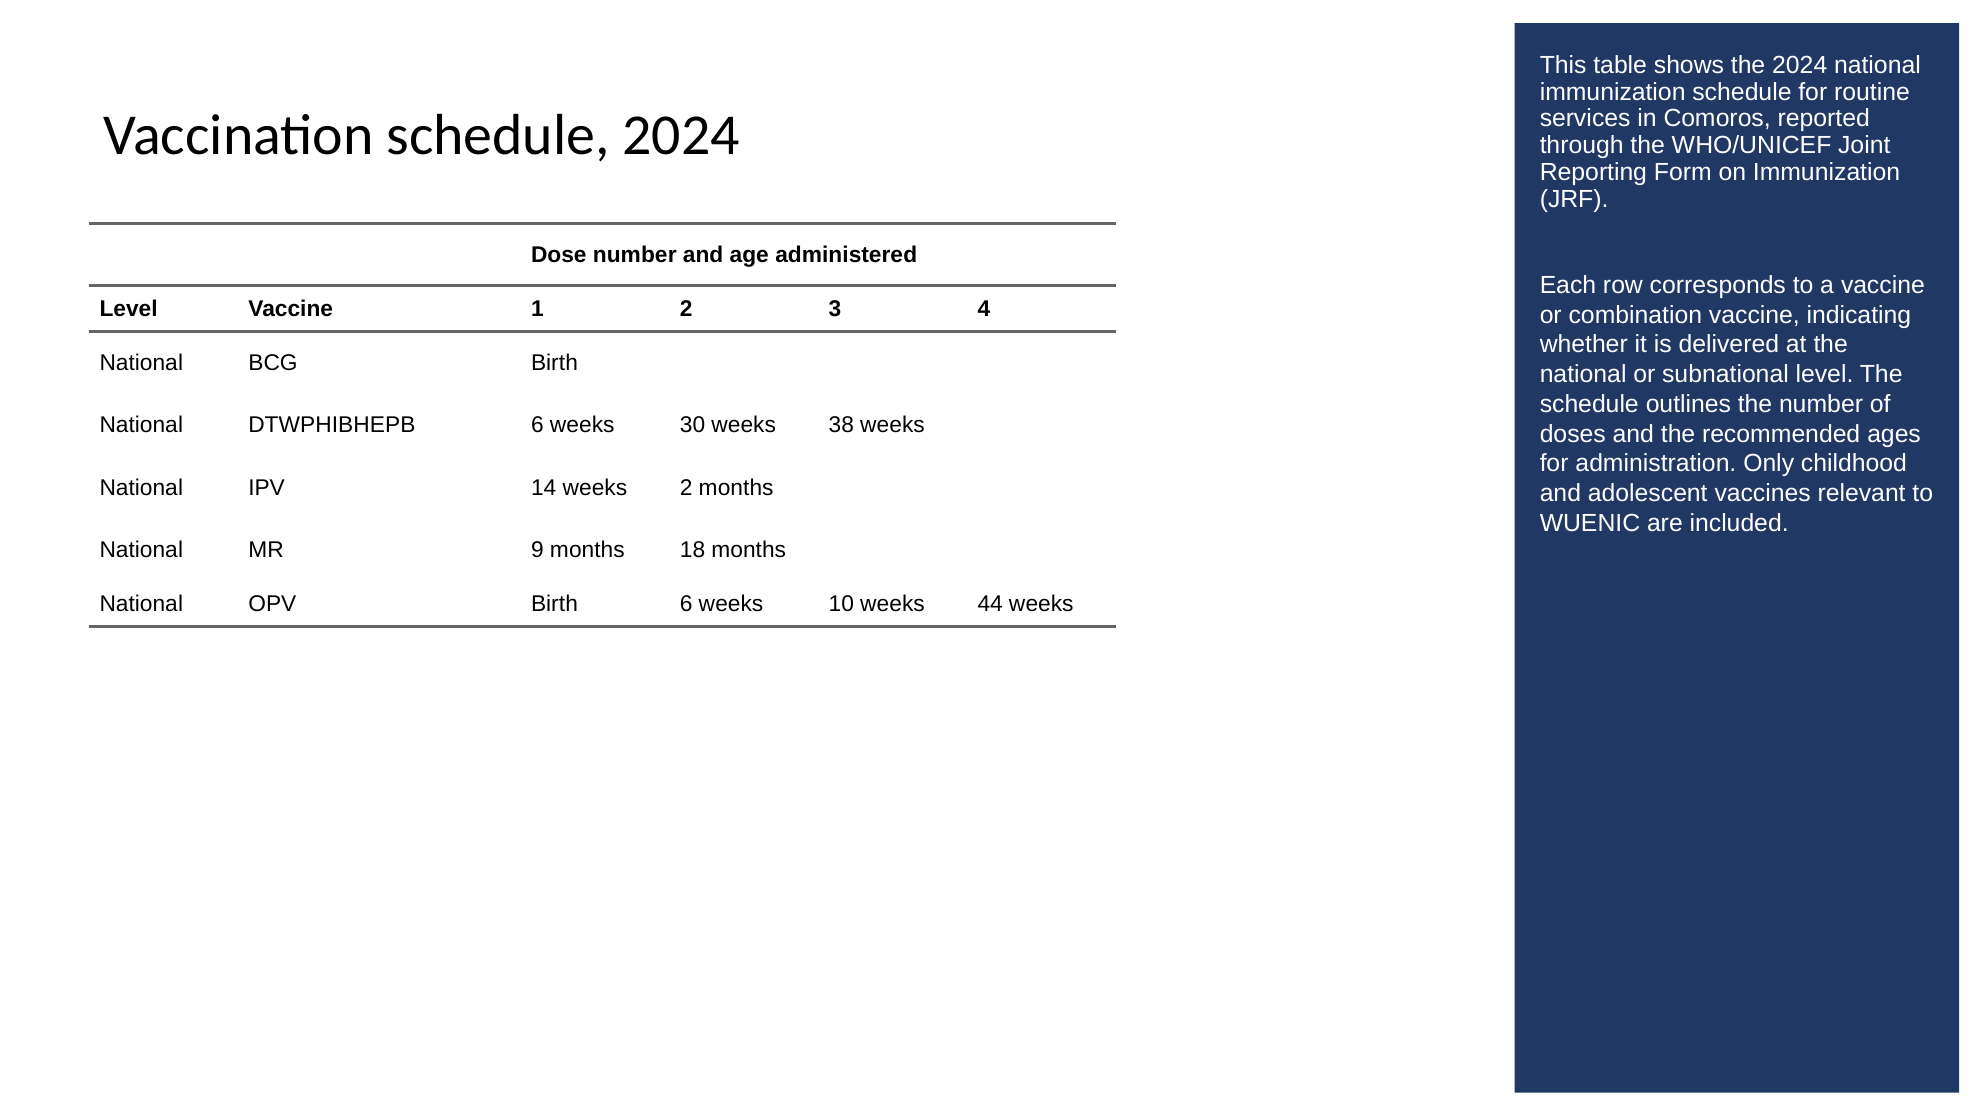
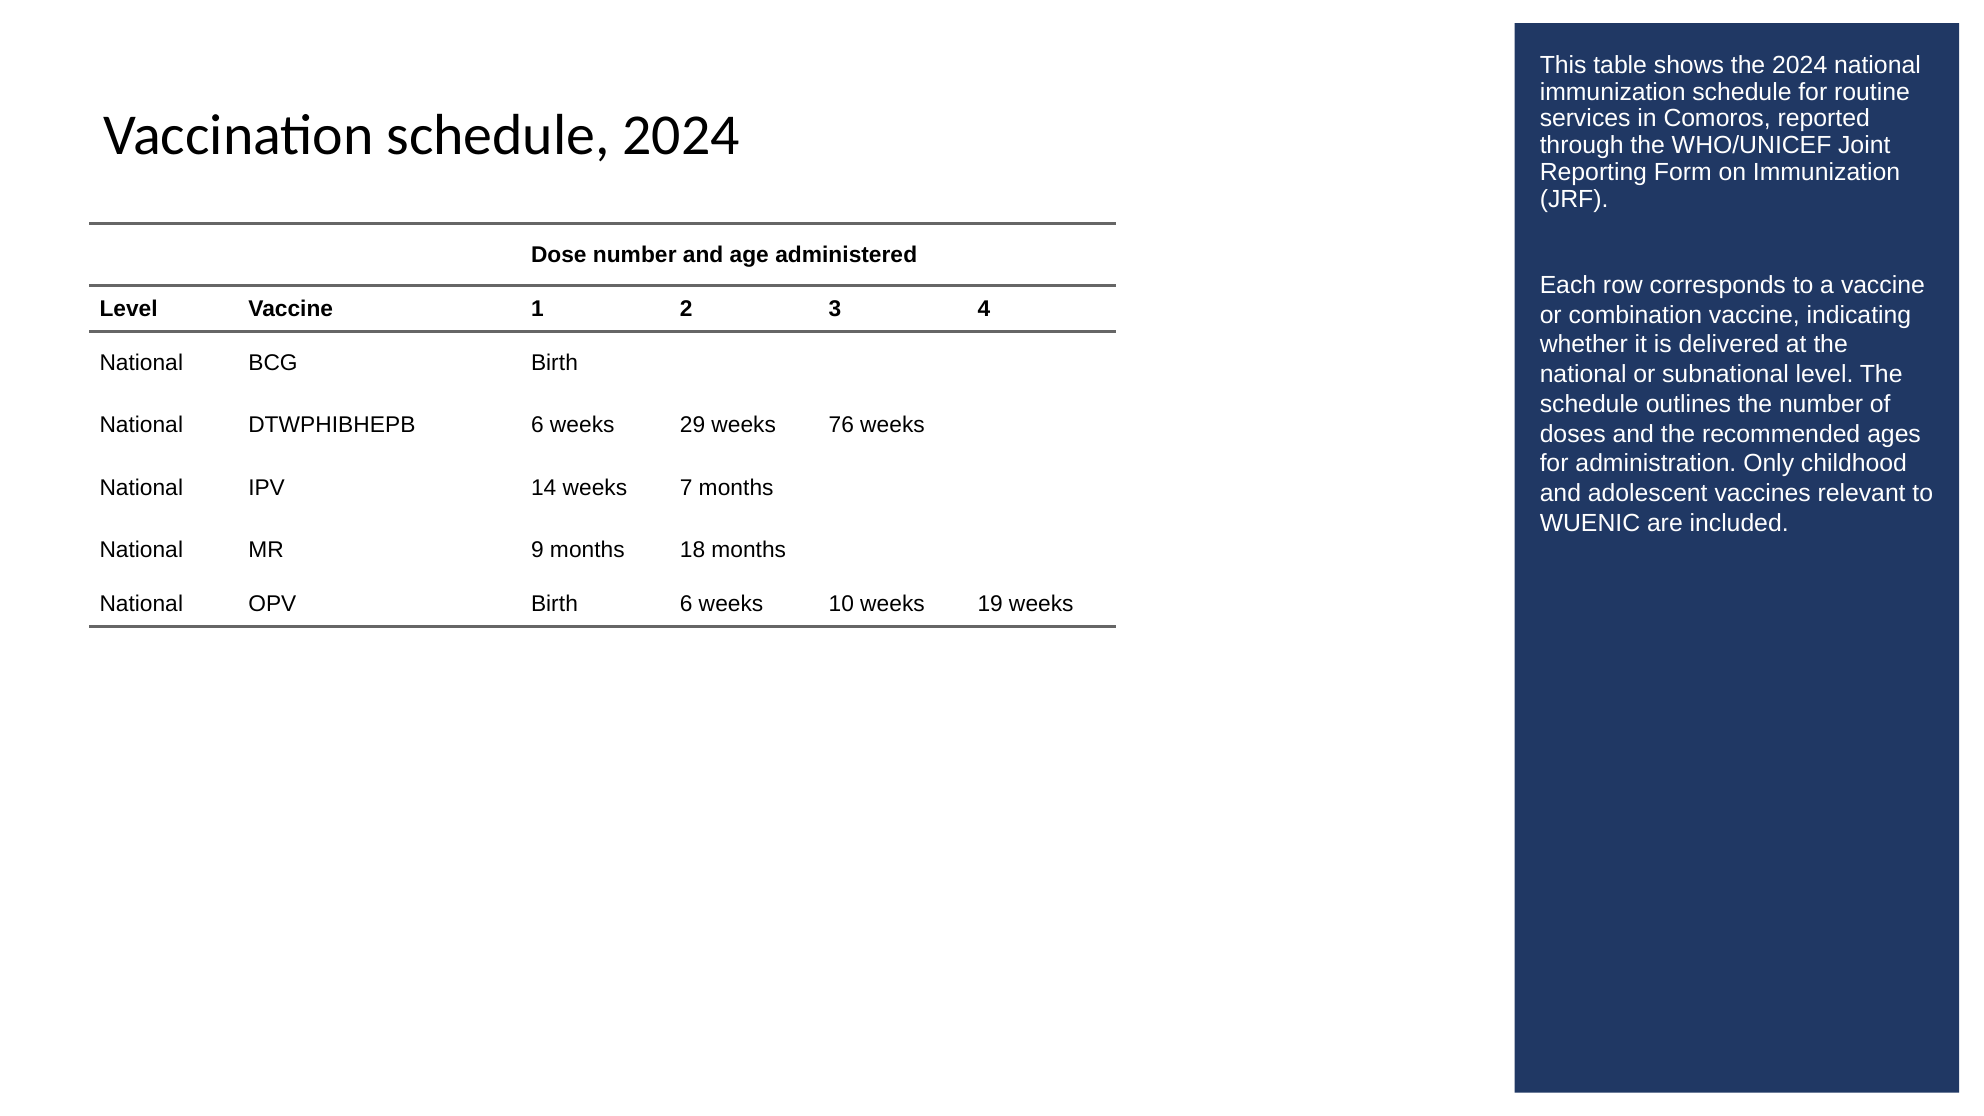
30: 30 -> 29 (693, 425)
38: 38 -> 76 (841, 425)
weeks 2: 2 -> 7 (686, 488)
44: 44 -> 19 (990, 604)
